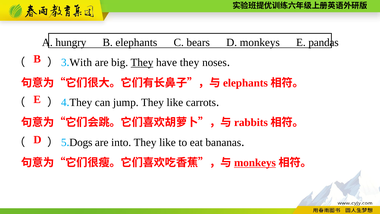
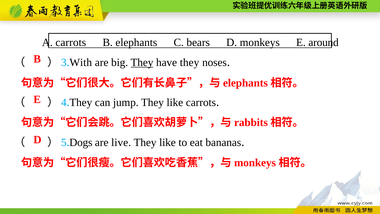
A hungry: hungry -> carrots (71, 42)
pandas: pandas -> around (324, 42)
into: into -> live (121, 142)
monkeys underline: present -> none (255, 163)
